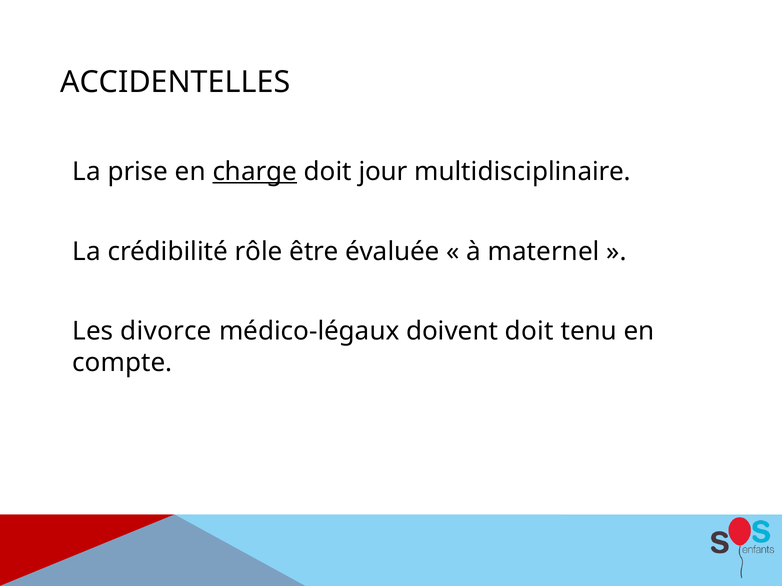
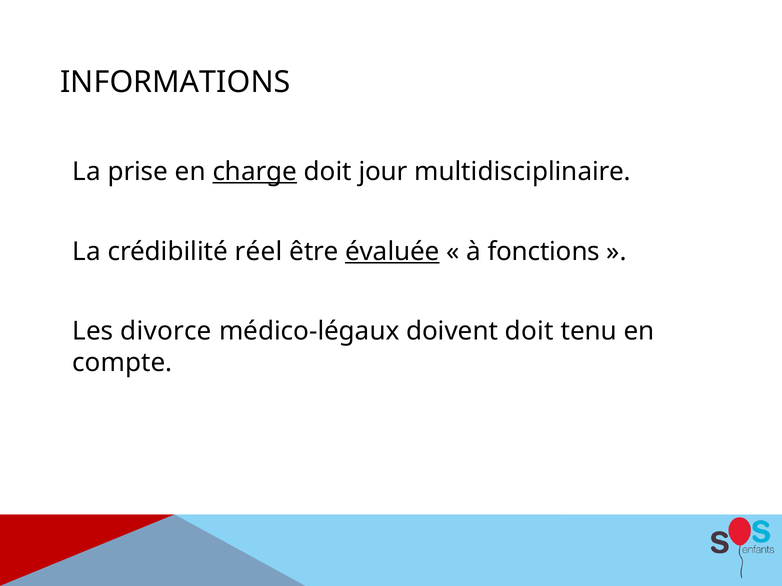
ACCIDENTELLES: ACCIDENTELLES -> INFORMATIONS (175, 82)
rôle: rôle -> réel (259, 252)
évaluée underline: none -> present (392, 252)
maternel: maternel -> fonctions (544, 252)
